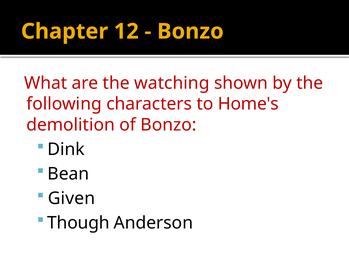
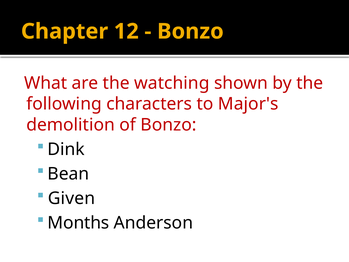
Home's: Home's -> Major's (248, 104)
Though: Though -> Months (78, 223)
